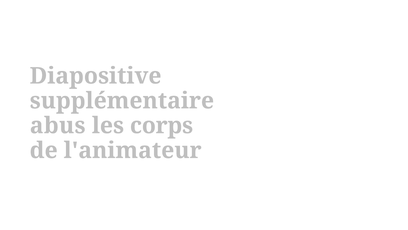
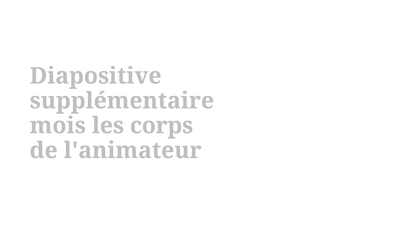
abus: abus -> mois (58, 125)
